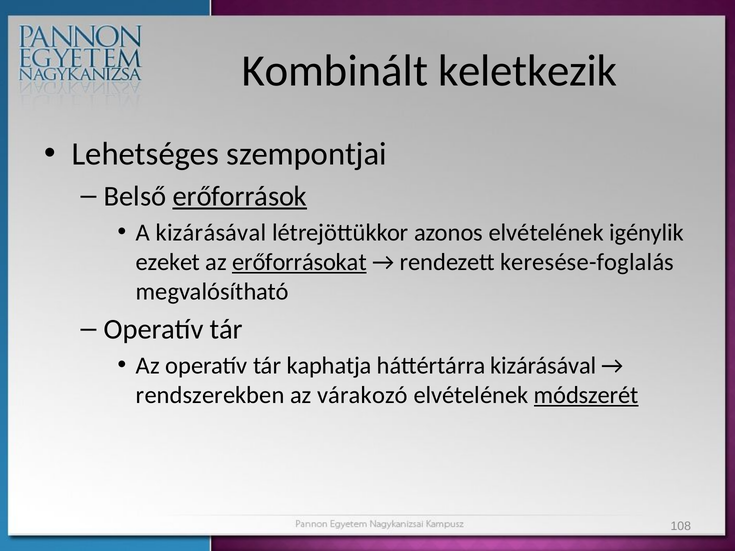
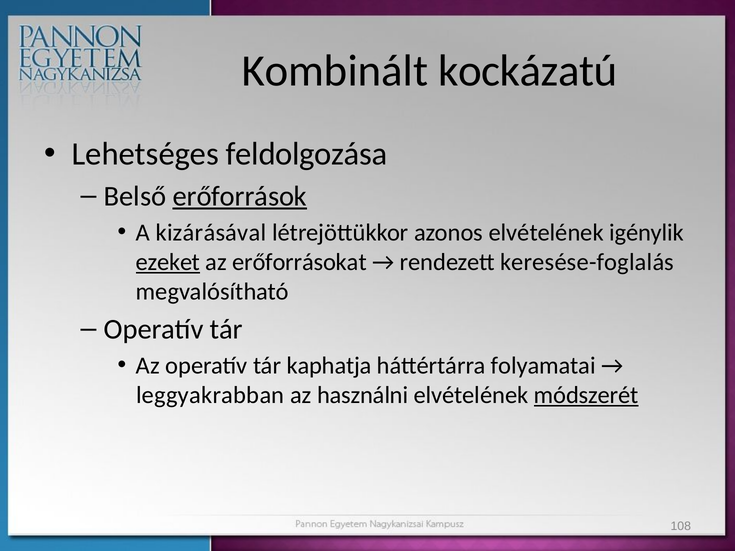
keletkezik: keletkezik -> kockázatú (528, 71)
szempontjai: szempontjai -> feldolgozása (307, 154)
ezeket underline: none -> present (168, 262)
erőforrásokat underline: present -> none (299, 262)
háttértárra kizárásával: kizárásával -> folyamatai (543, 366)
rendszerekben: rendszerekben -> leggyakrabban (210, 395)
várakozó: várakozó -> használni (363, 395)
